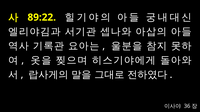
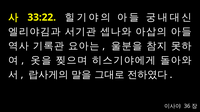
89:22: 89:22 -> 33:22 (42, 17)
